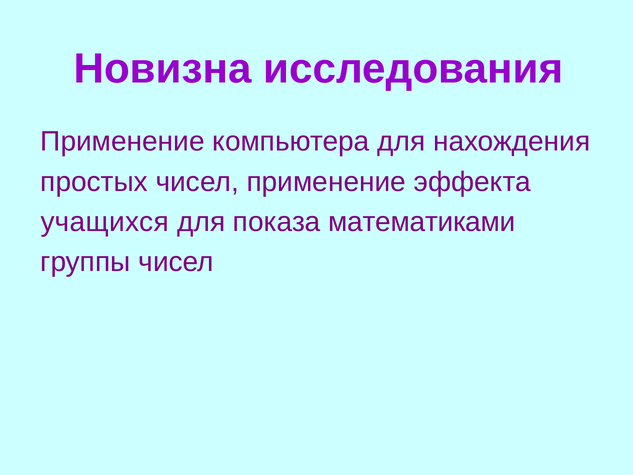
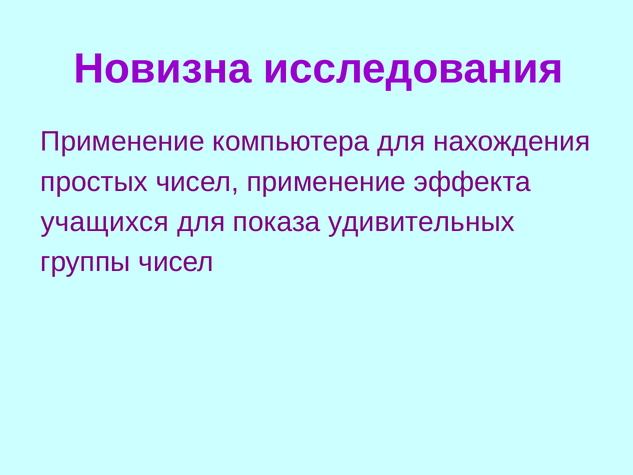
математиками: математиками -> удивительных (422, 222)
